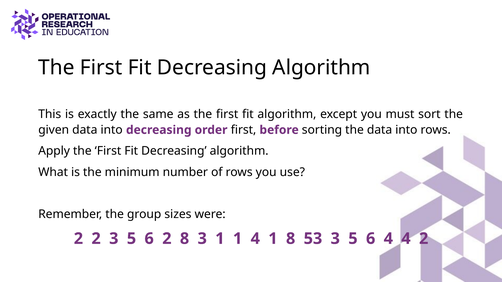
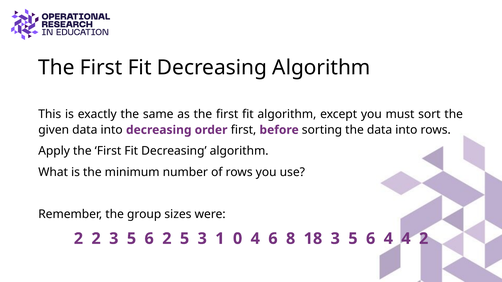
2 8: 8 -> 5 (185, 239)
1 1: 1 -> 0 (238, 239)
4 1: 1 -> 6 (273, 239)
53: 53 -> 18 (313, 239)
